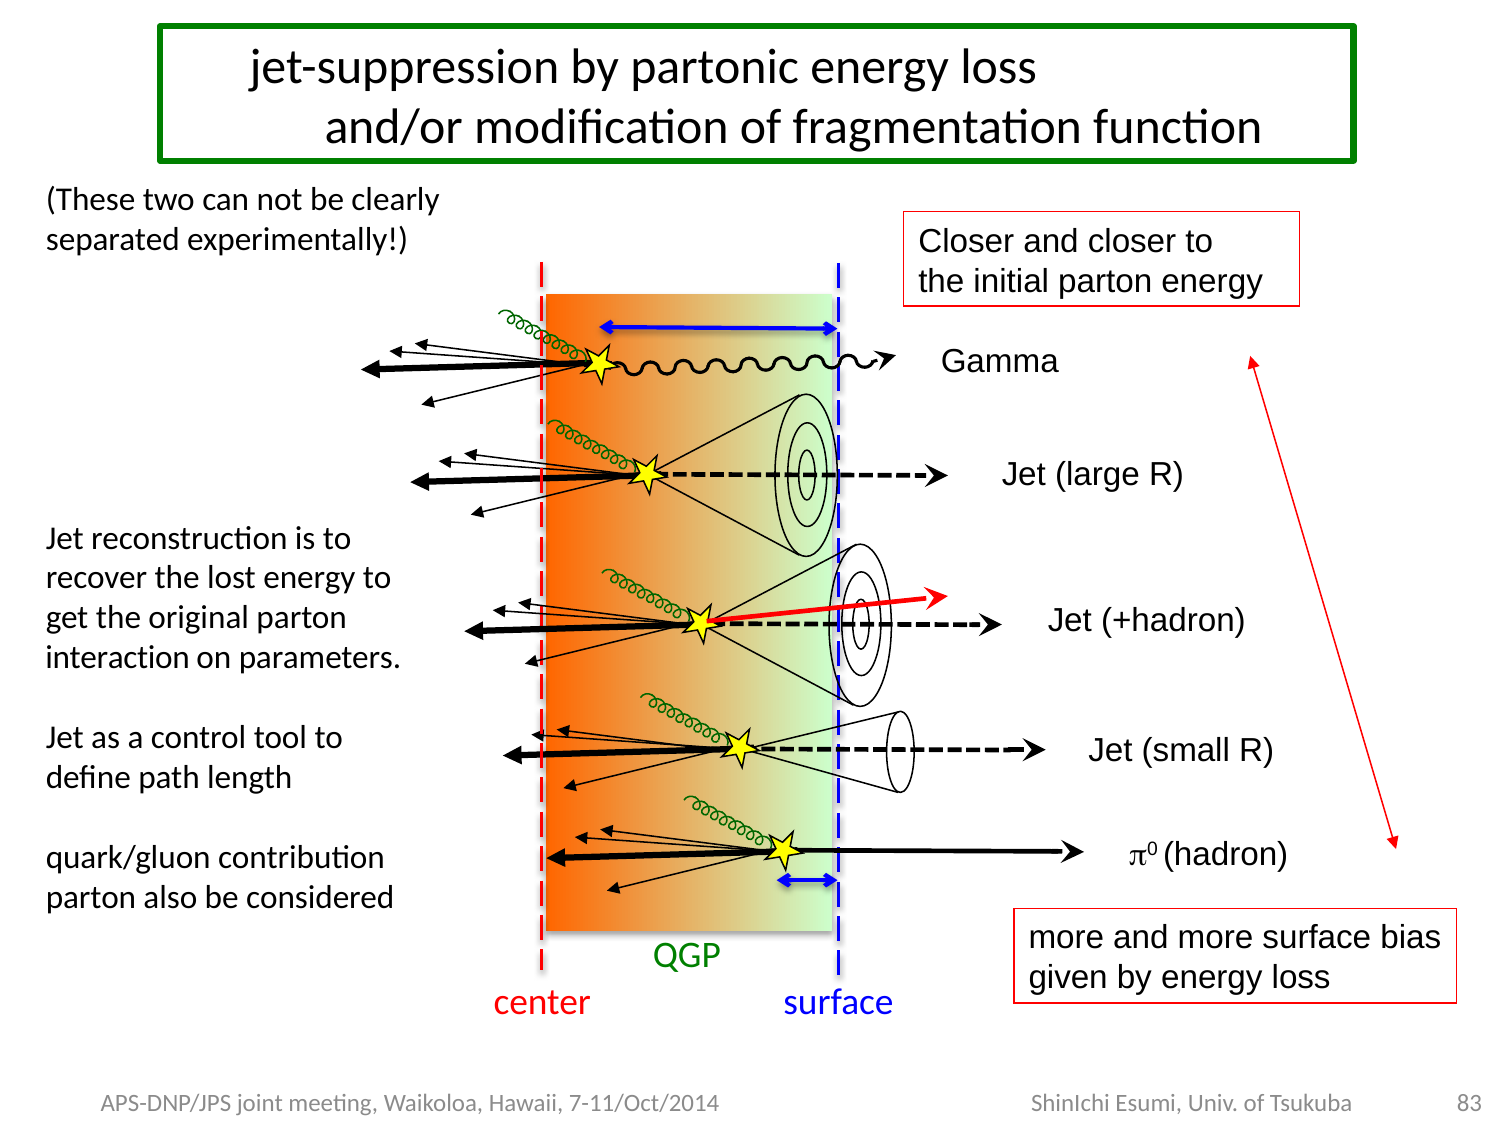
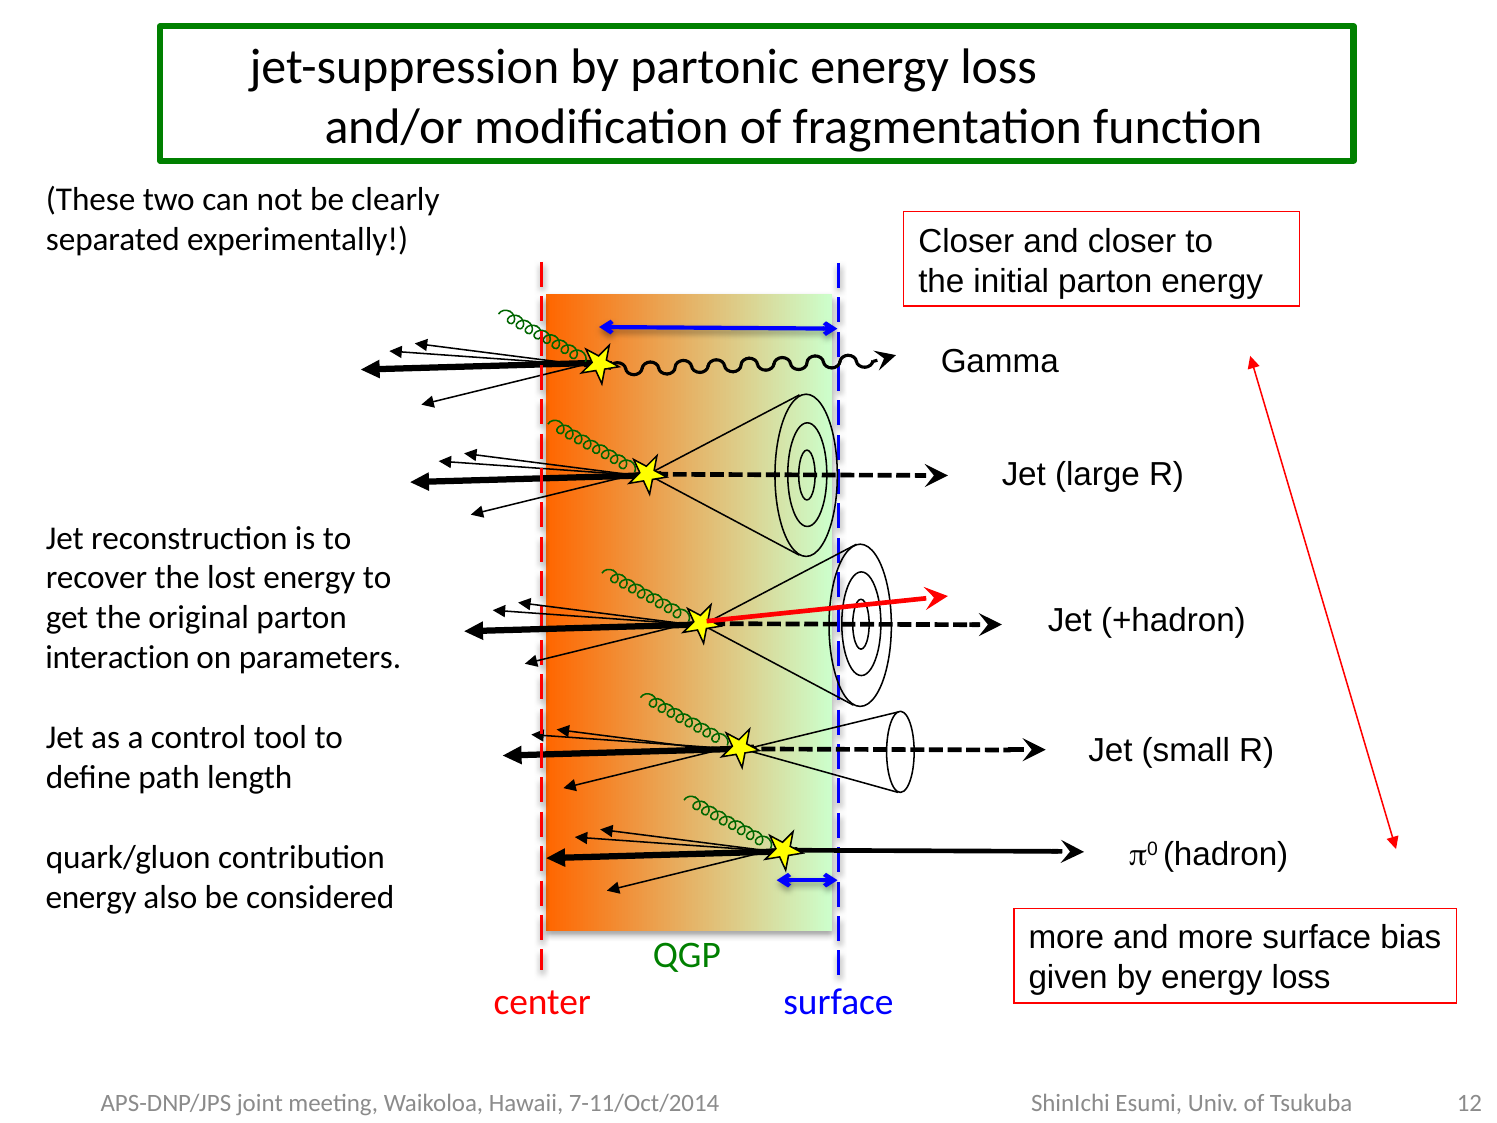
parton: parton -> energy (91, 897)
83: 83 -> 12 (1469, 1103)
